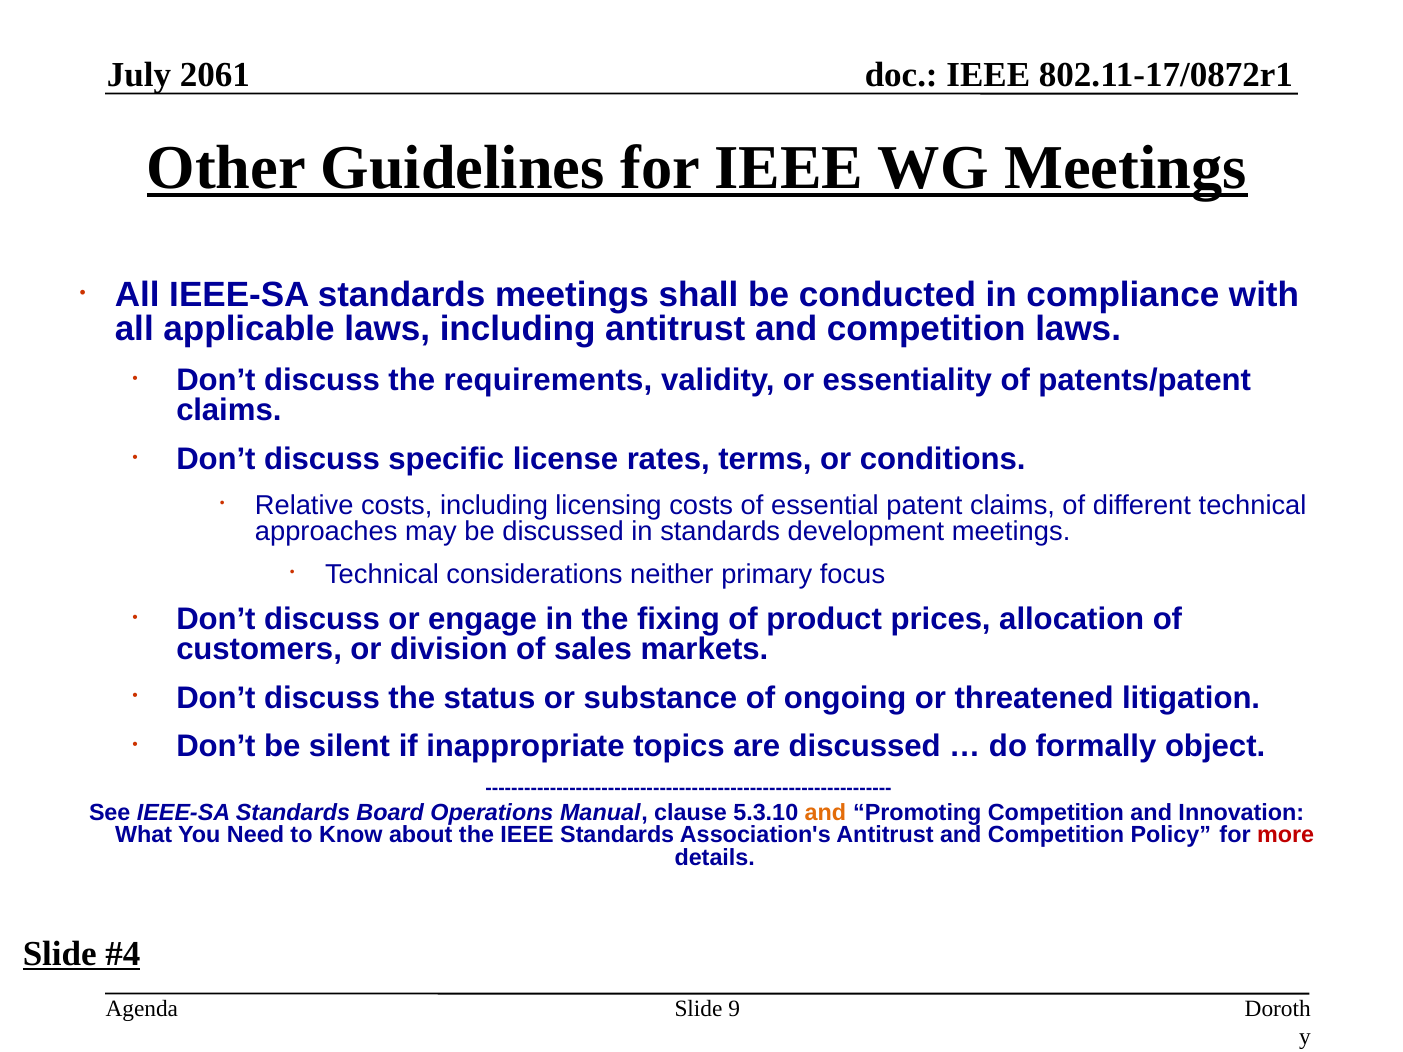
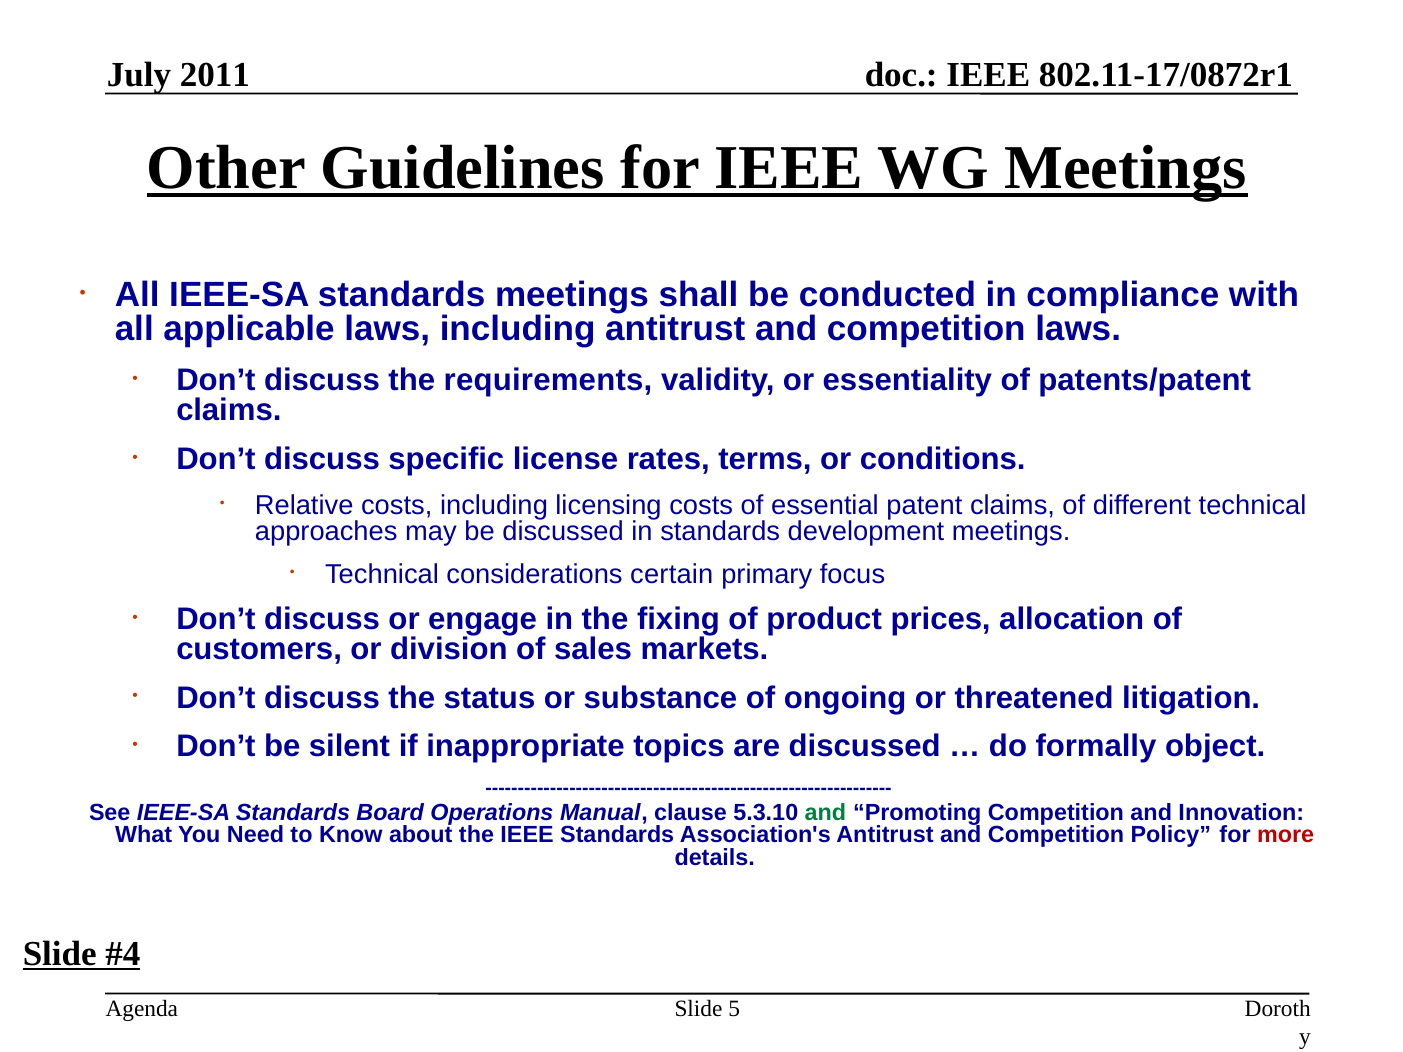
2061: 2061 -> 2011 (215, 75)
neither: neither -> certain (672, 574)
and colour: orange -> green (825, 813)
9: 9 -> 5 (734, 1009)
